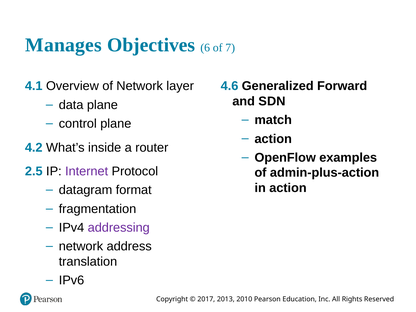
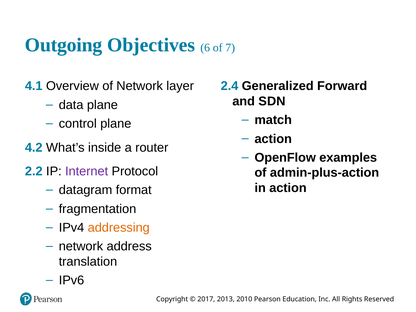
Manages: Manages -> Outgoing (64, 45)
4.6: 4.6 -> 2.4 (230, 86)
2.5: 2.5 -> 2.2 (34, 171)
addressing colour: purple -> orange (119, 228)
